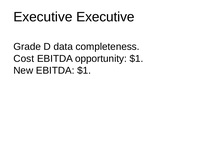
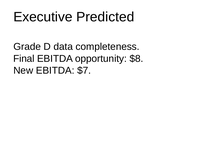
Executive Executive: Executive -> Predicted (105, 17)
Cost: Cost -> Final (24, 59)
opportunity $1: $1 -> $8 (136, 59)
EBITDA $1: $1 -> $7 (84, 71)
